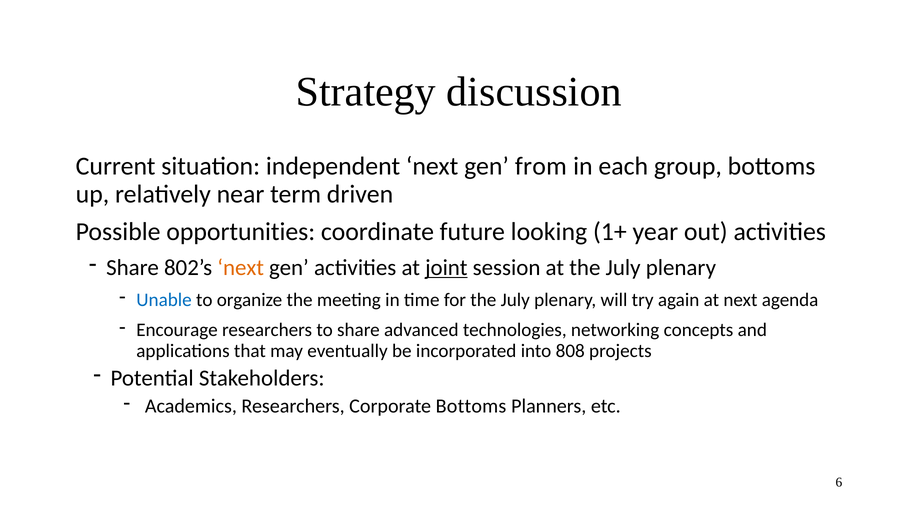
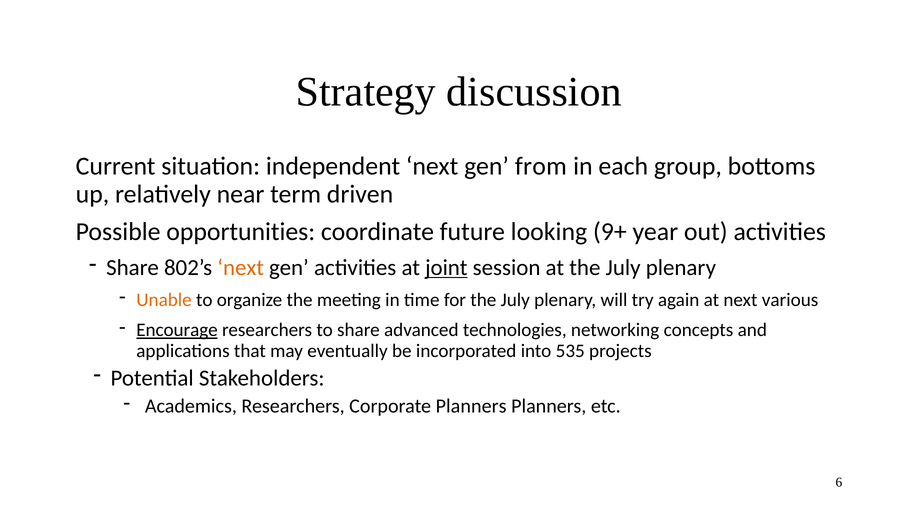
1+: 1+ -> 9+ (610, 232)
Unable colour: blue -> orange (164, 300)
agenda: agenda -> various (790, 300)
Encourage underline: none -> present (177, 330)
808: 808 -> 535 (570, 351)
Corporate Bottoms: Bottoms -> Planners (471, 406)
